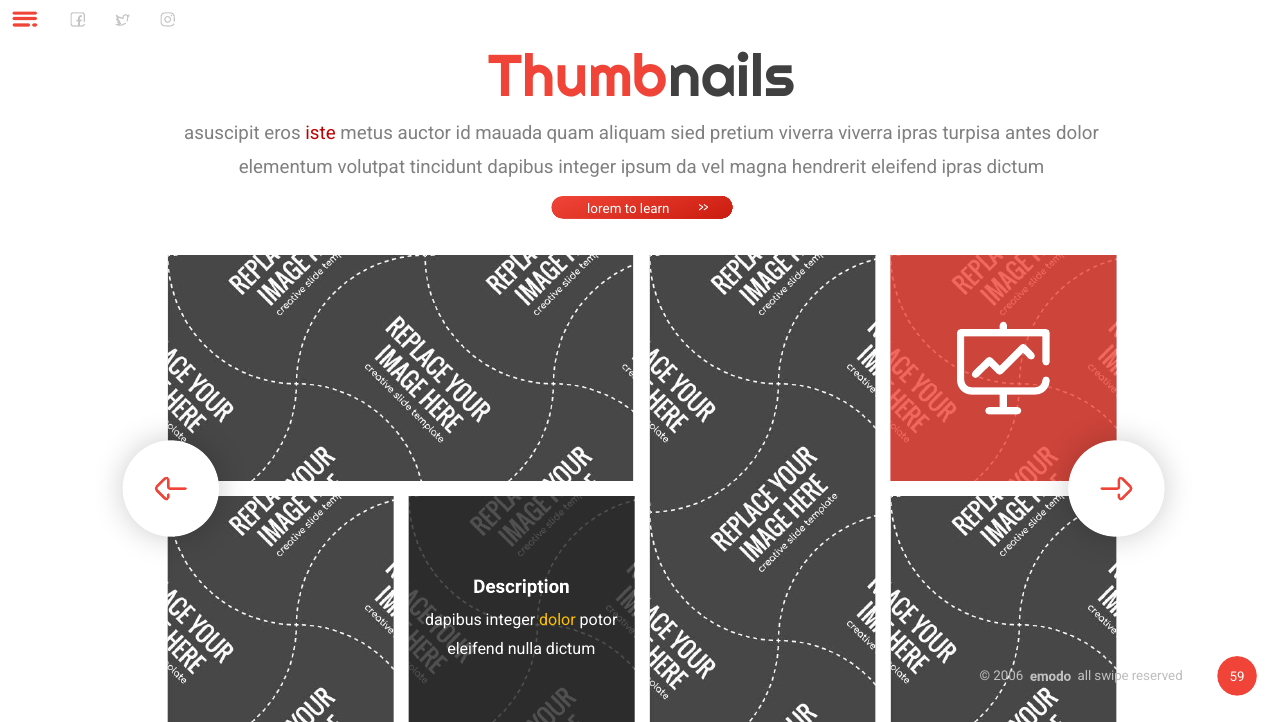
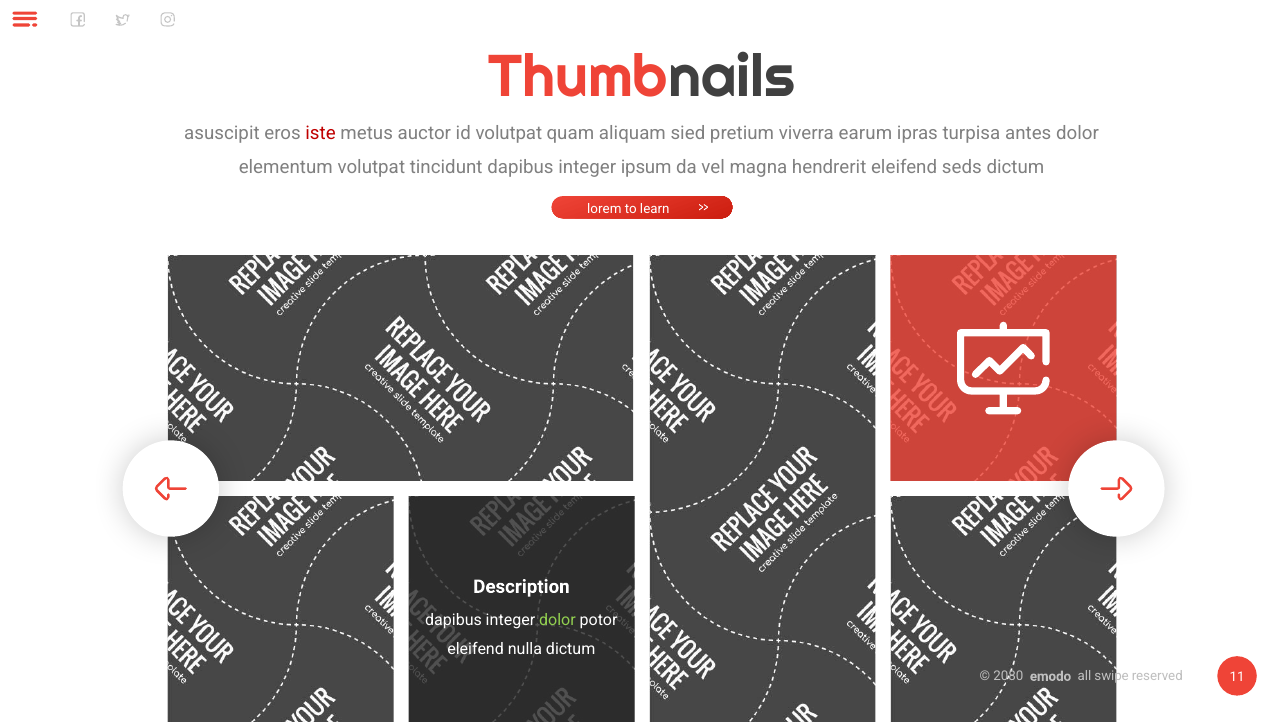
id mauada: mauada -> volutpat (509, 134)
viverra viverra: viverra -> earum (865, 134)
eleifend ipras: ipras -> seds (962, 167)
dolor colour: yellow -> light green (557, 621)
2006: 2006 -> 2080 (1008, 676)
59: 59 -> 11 (1237, 677)
